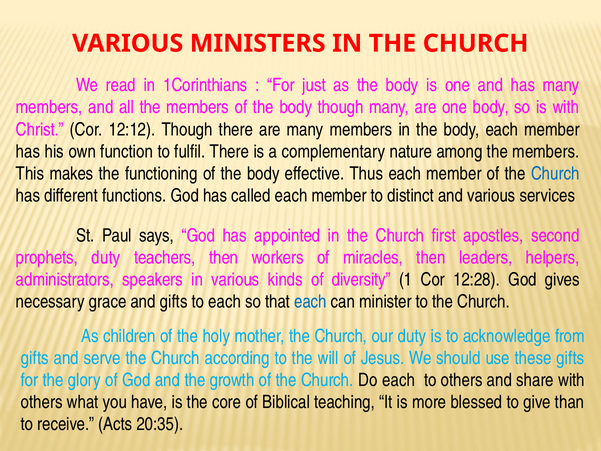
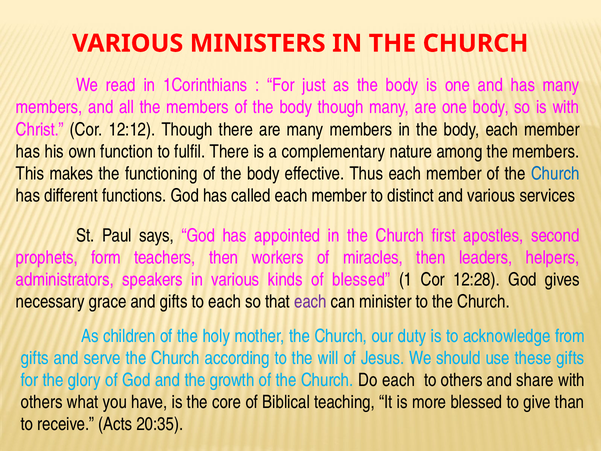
prophets duty: duty -> form (106, 258)
of diversity: diversity -> blessed (361, 280)
each colour: blue -> purple (311, 302)
